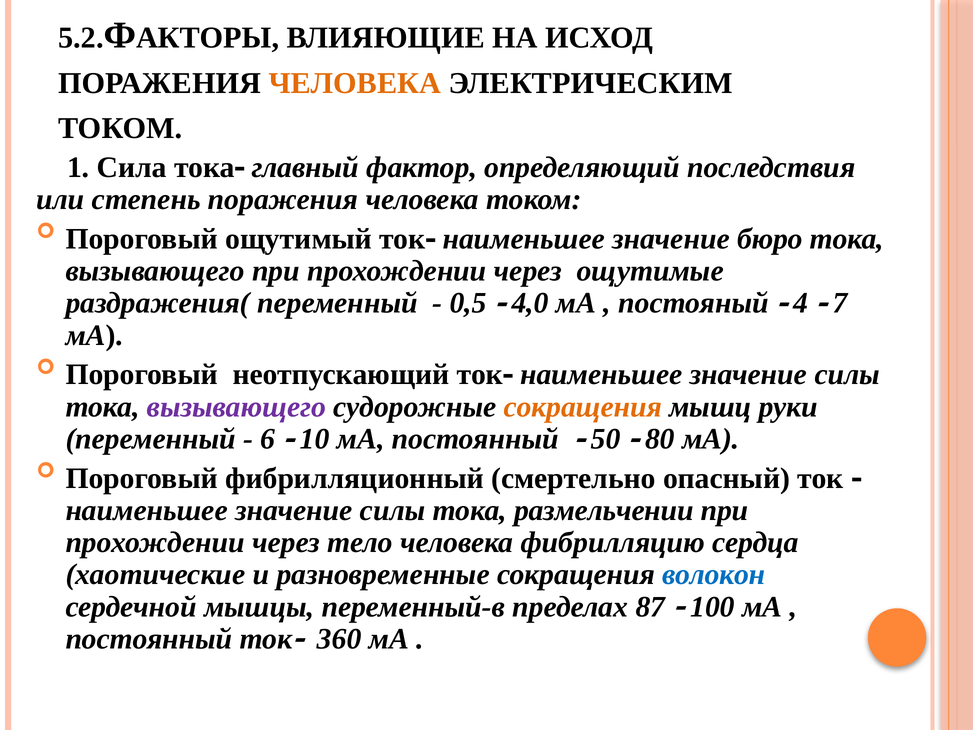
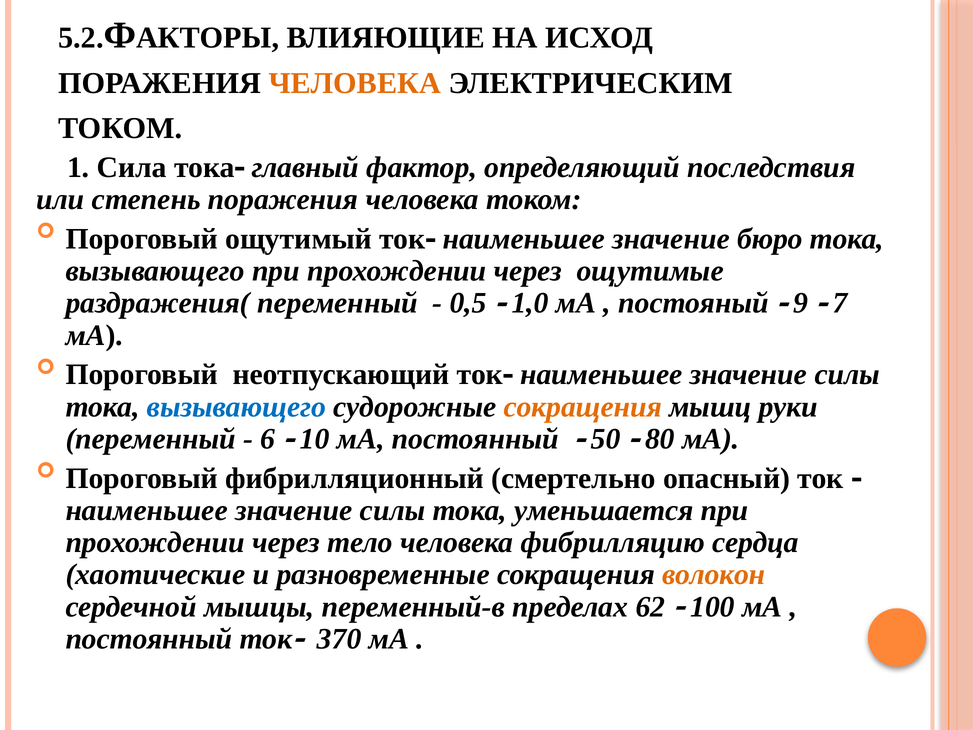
4,0: 4,0 -> 1,0 (530, 303)
4: 4 -> 9 (801, 303)
вызывающего colour: purple -> blue (236, 407)
размельчении: размельчении -> уменьшается (604, 510)
волокон colour: blue -> orange (714, 574)
87: 87 -> 62 (650, 607)
360: 360 -> 370 (339, 639)
